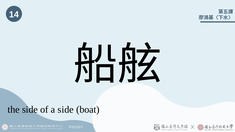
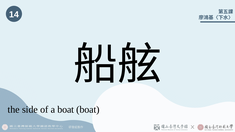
a side: side -> boat (66, 110)
